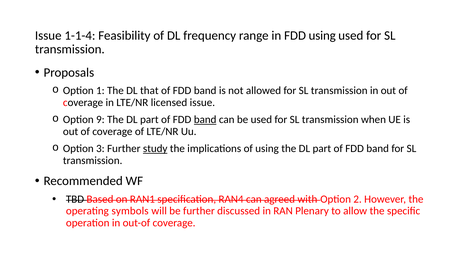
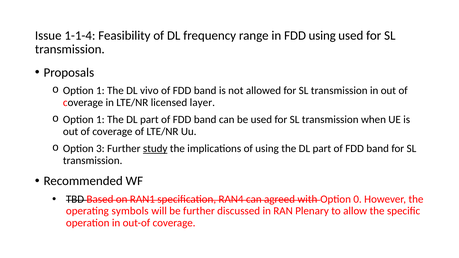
that: that -> vivo (149, 91)
licensed issue: issue -> layer (202, 103)
9: 9 -> 1 (100, 120)
band underline: present -> none (205, 120)
2: 2 -> 0 (358, 199)
